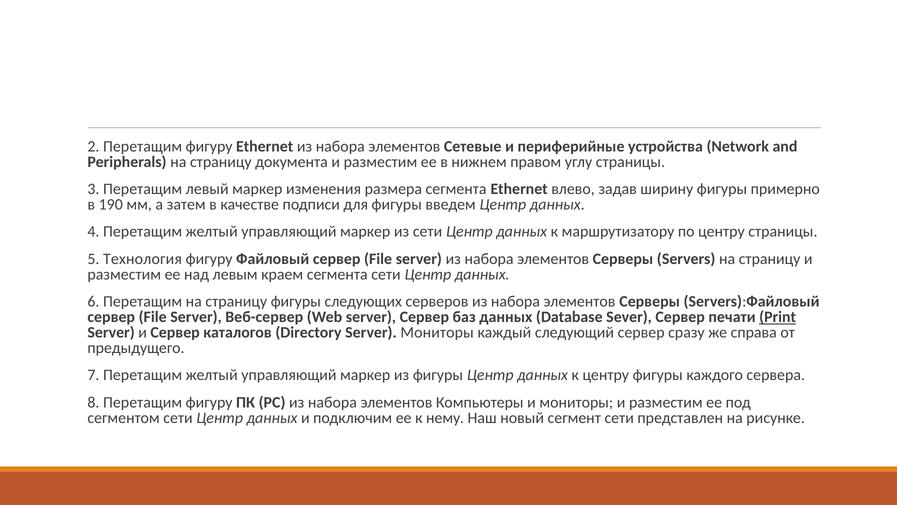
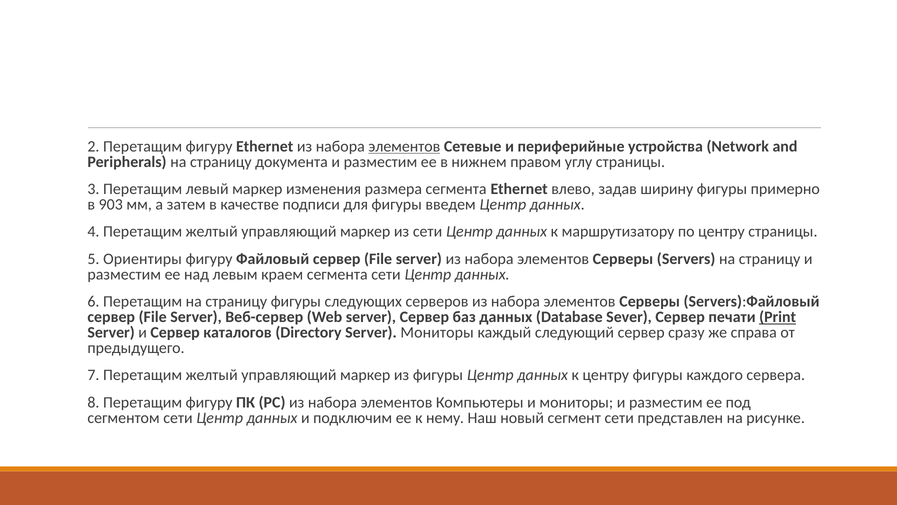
элементов underline: none -> present (404, 146)
190: 190 -> 903 (111, 204)
Технология: Технология -> Ориентиры (143, 259)
